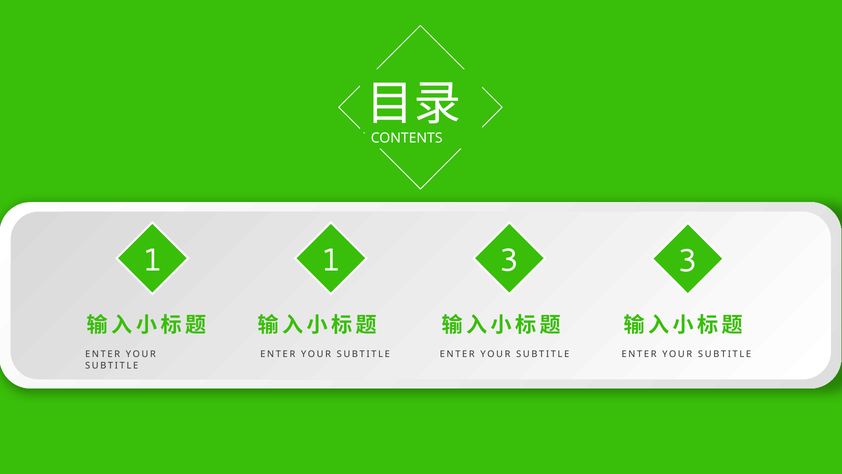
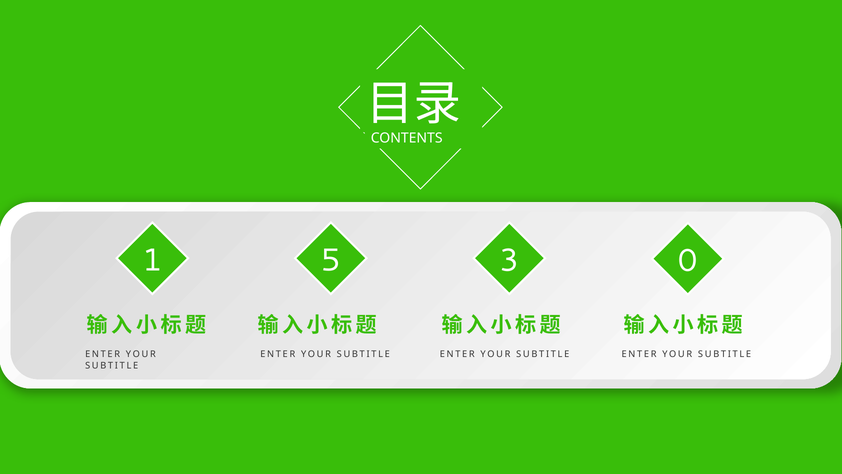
1 1: 1 -> 5 (331, 260)
3 3: 3 -> 0 (688, 261)
